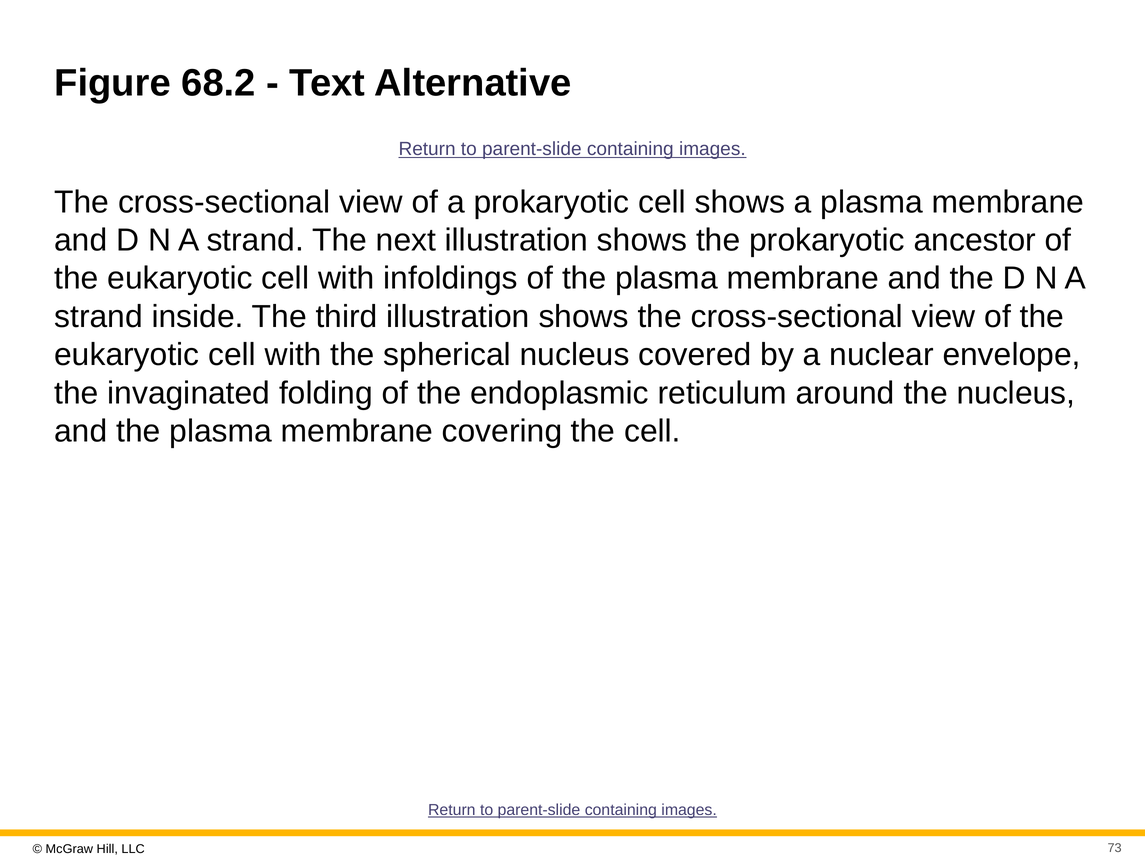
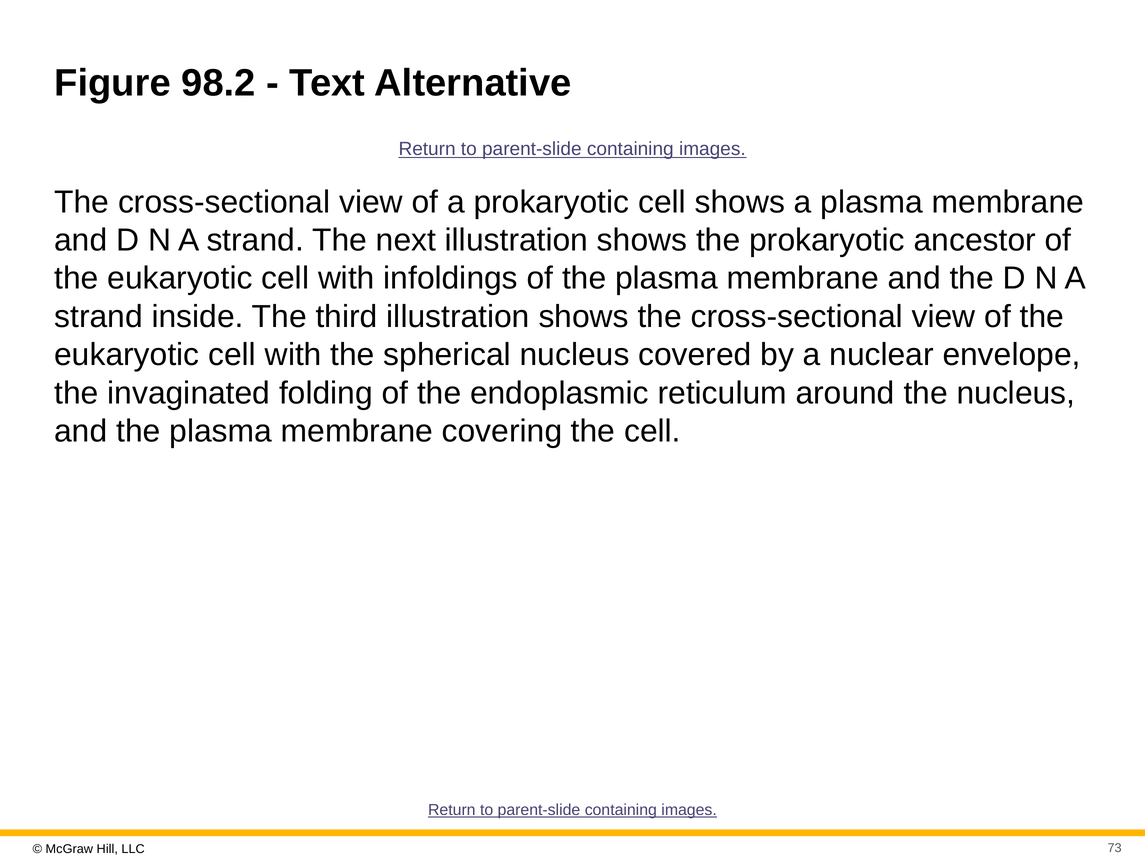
68.2: 68.2 -> 98.2 (219, 83)
